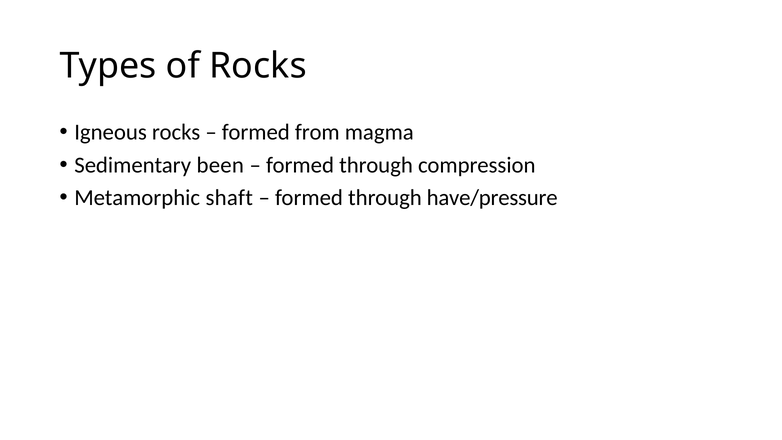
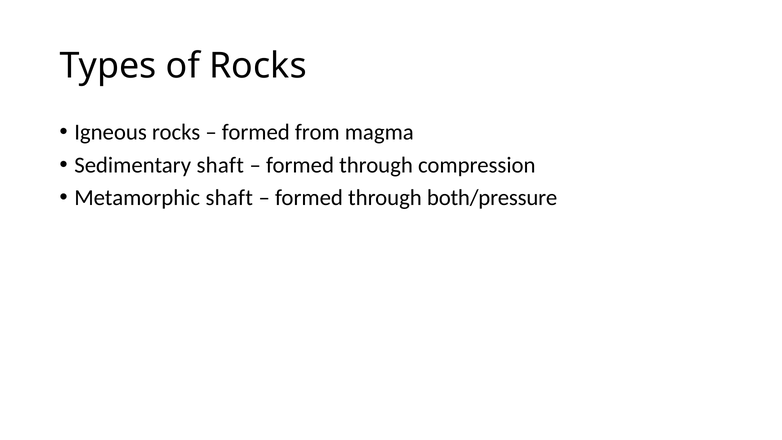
Sedimentary been: been -> shaft (220, 165)
have/pressure: have/pressure -> both/pressure (492, 198)
